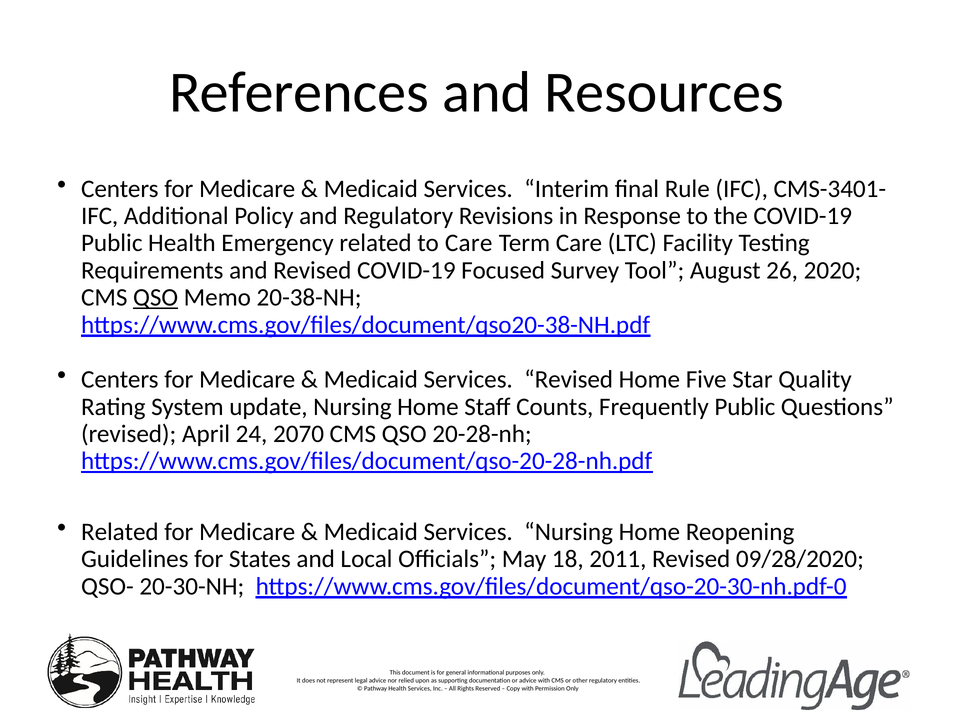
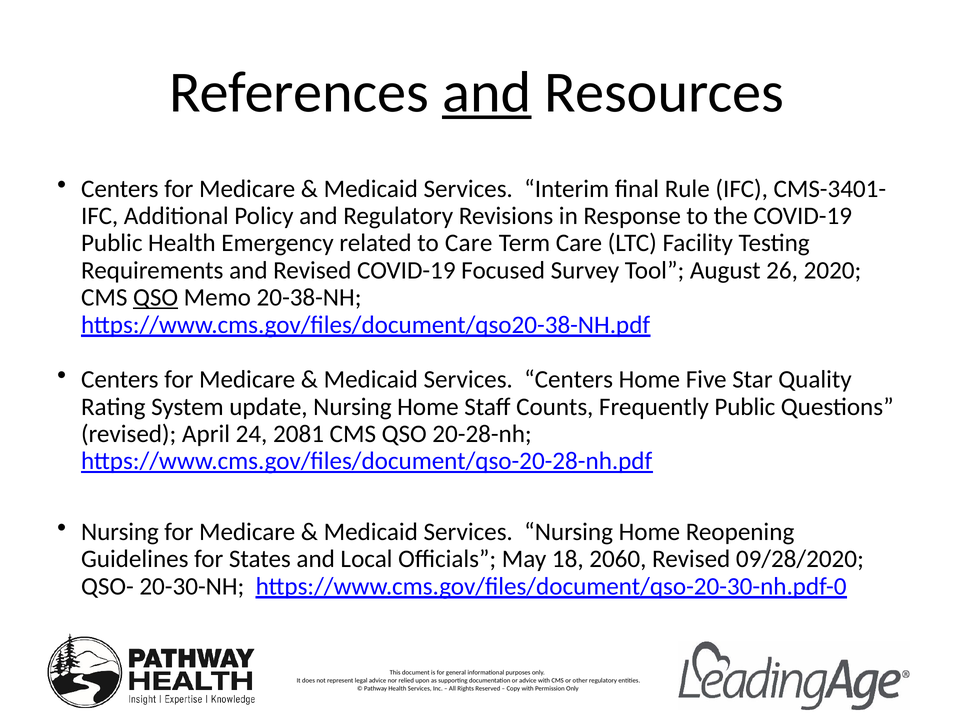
and underline: none -> present (487, 92)
Services Revised: Revised -> Centers (569, 379)
2070: 2070 -> 2081 (299, 434)
Related: Related -> Nursing (120, 531)
2011: 2011 -> 2060 (618, 559)
